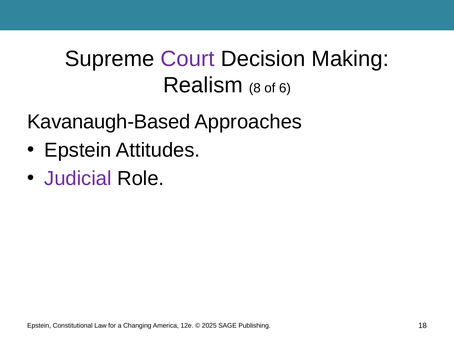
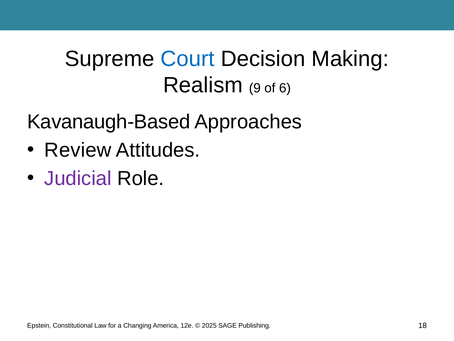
Court colour: purple -> blue (188, 59)
8: 8 -> 9 (255, 88)
Epstein: Epstein -> Review (78, 150)
